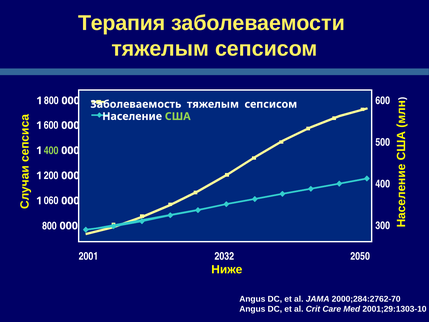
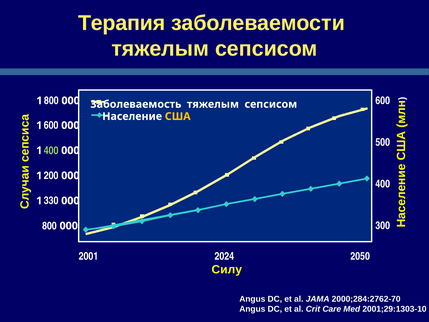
США colour: light green -> yellow (178, 116)
060: 060 -> 330 (51, 201)
2032: 2032 -> 2024 (224, 256)
Ниже: Ниже -> Силу (227, 269)
